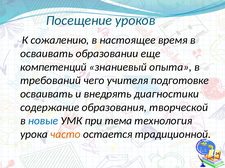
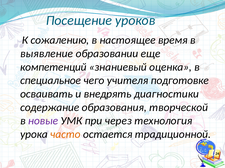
осваивать: осваивать -> выявление (47, 54)
опыта: опыта -> оценка (171, 67)
требований: требований -> специальное (51, 81)
новые colour: blue -> purple (43, 121)
тема: тема -> через (118, 121)
